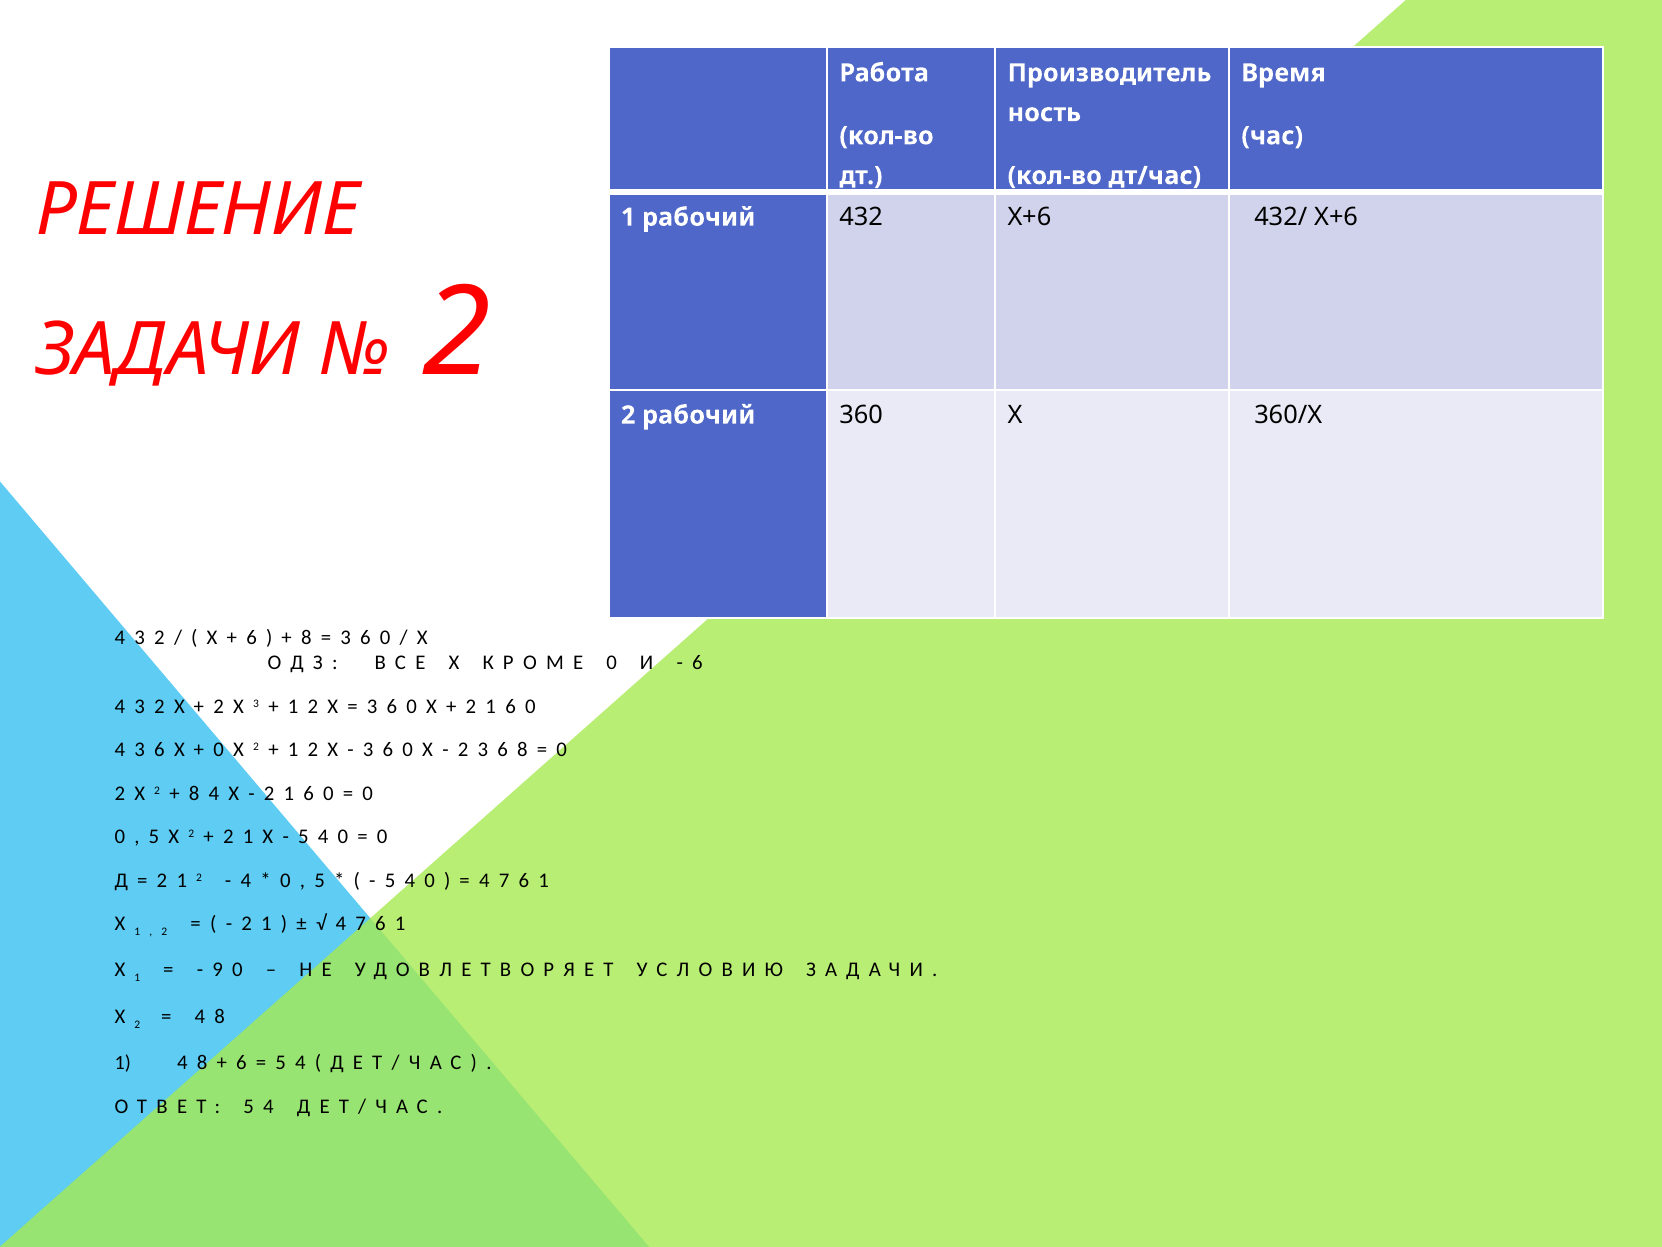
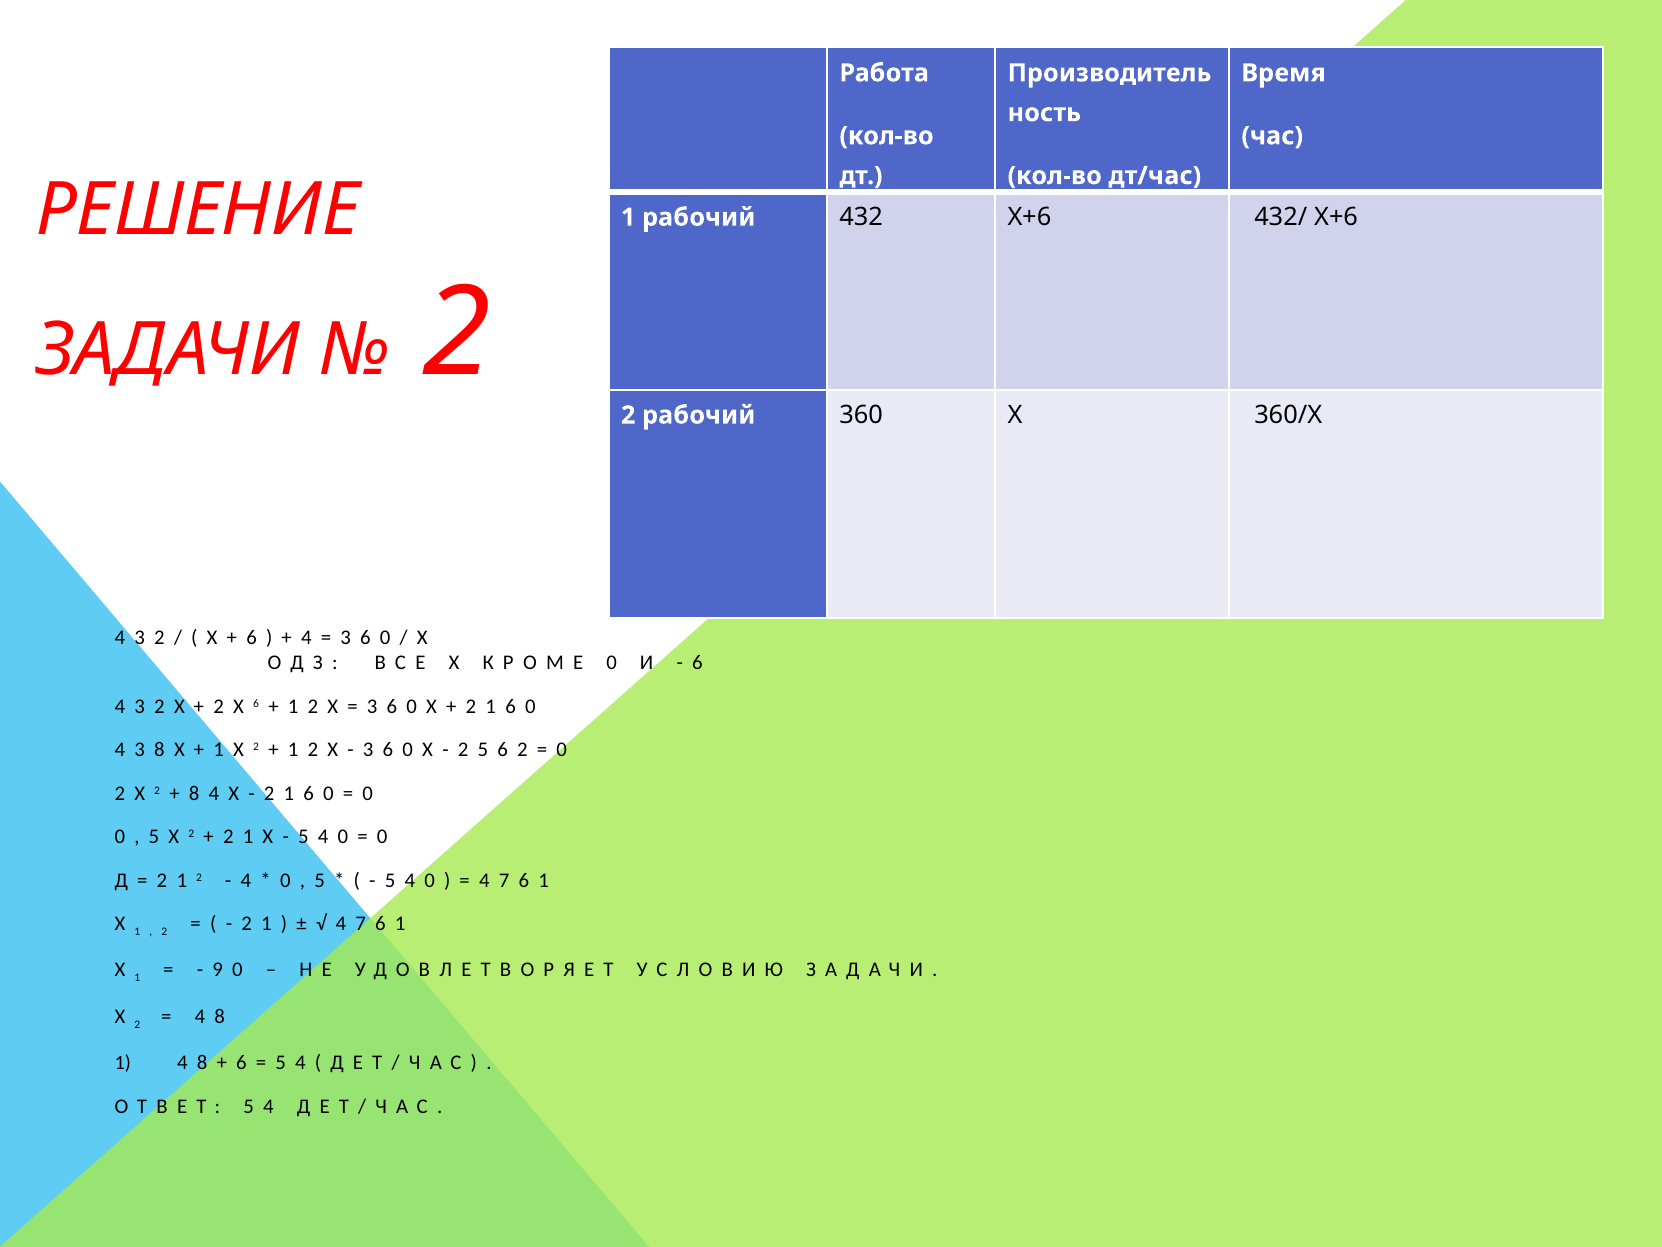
8: 8 -> 4 (306, 638)
Х 3: 3 -> 6 (256, 703)
6: 6 -> 8 (160, 749)
0: 0 -> 1 (219, 749)
2 3: 3 -> 5 (483, 749)
8: 8 -> 2 (522, 749)
